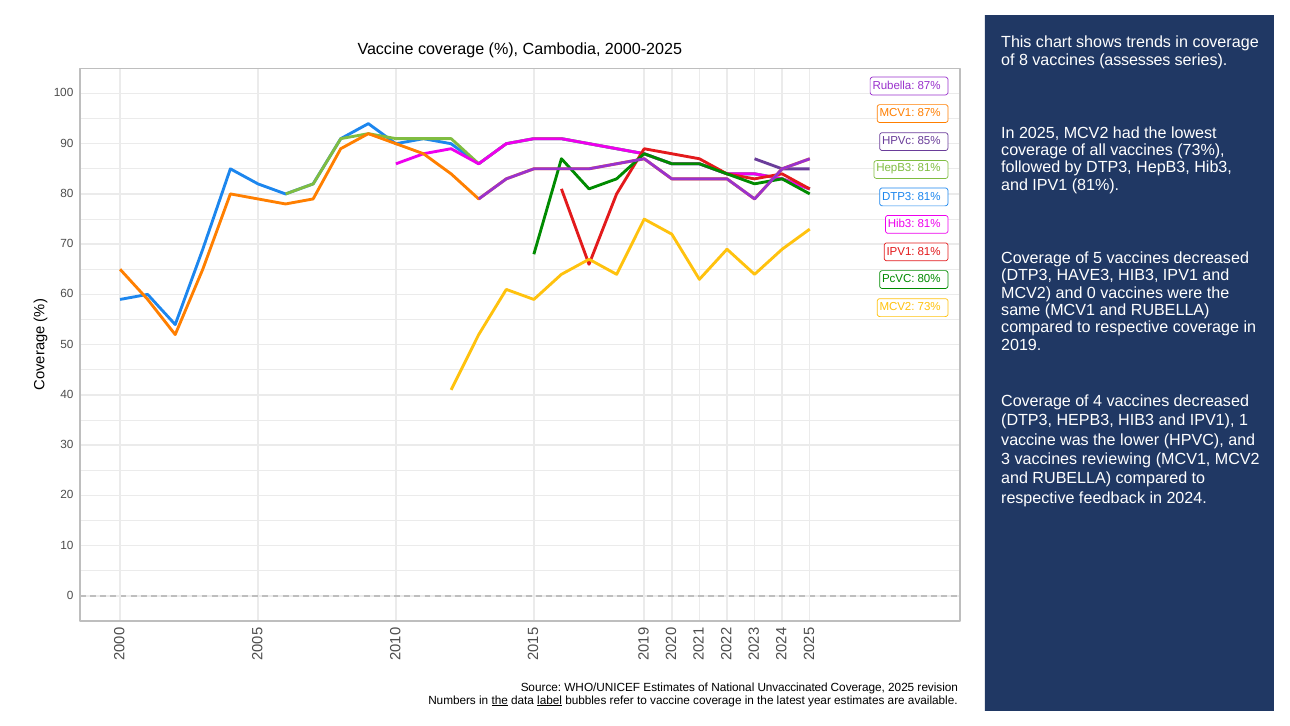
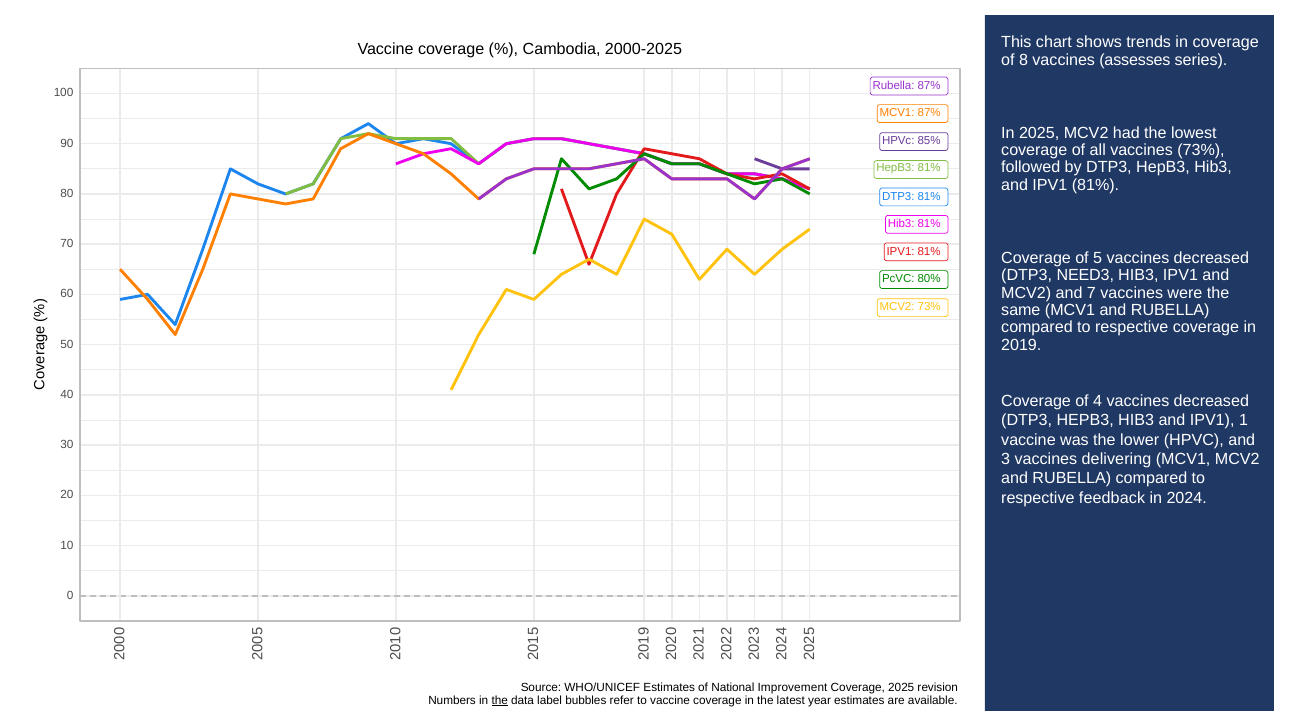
HAVE3: HAVE3 -> NEED3 (1085, 275)
and 0: 0 -> 7 (1091, 293)
reviewing: reviewing -> delivering (1117, 459)
Unvaccinated: Unvaccinated -> Improvement (793, 687)
label underline: present -> none (550, 700)
